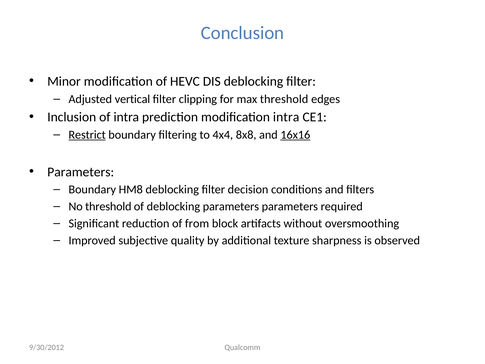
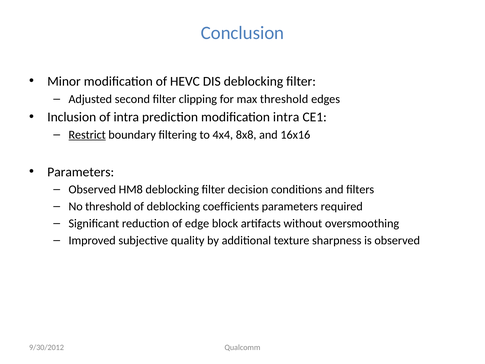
vertical: vertical -> second (132, 99)
16x16 underline: present -> none (295, 135)
Boundary: Boundary -> Observed (92, 189)
deblocking parameters: parameters -> coefficients (231, 206)
from: from -> edge (197, 223)
